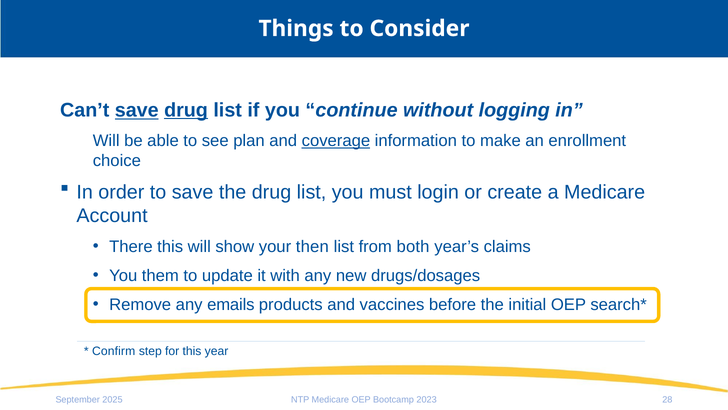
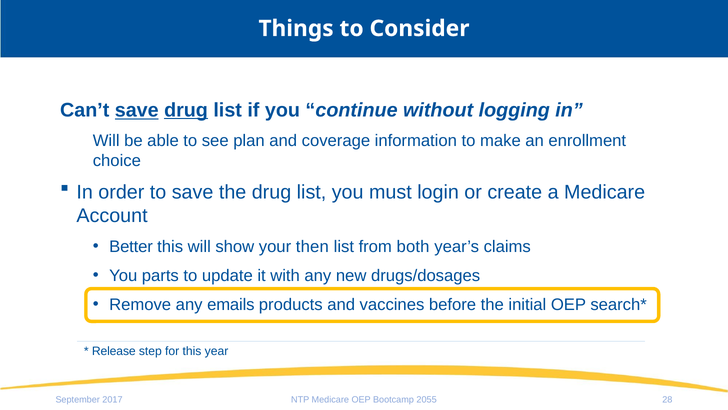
coverage underline: present -> none (336, 141)
There: There -> Better (131, 246)
them: them -> parts (160, 275)
Confirm: Confirm -> Release (114, 351)
2025: 2025 -> 2017 (112, 399)
2023: 2023 -> 2055 (427, 399)
